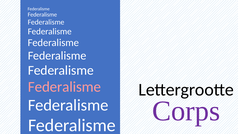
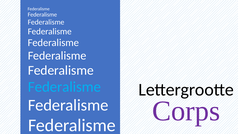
Federalisme colour: pink -> light blue (64, 87)
